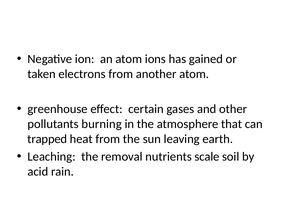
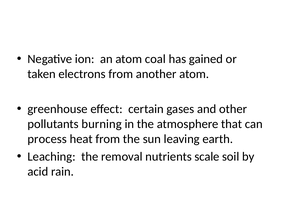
ions: ions -> coal (155, 59)
trapped: trapped -> process (47, 139)
